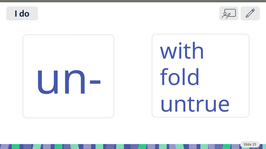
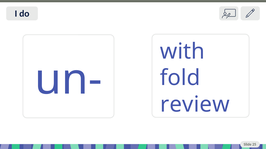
untrue: untrue -> review (195, 105)
